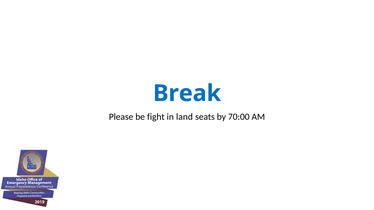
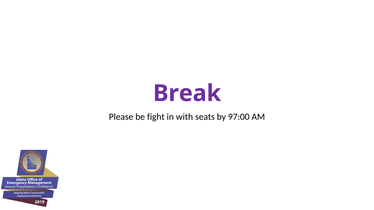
Break colour: blue -> purple (187, 93)
land: land -> with (184, 117)
70:00: 70:00 -> 97:00 (239, 117)
